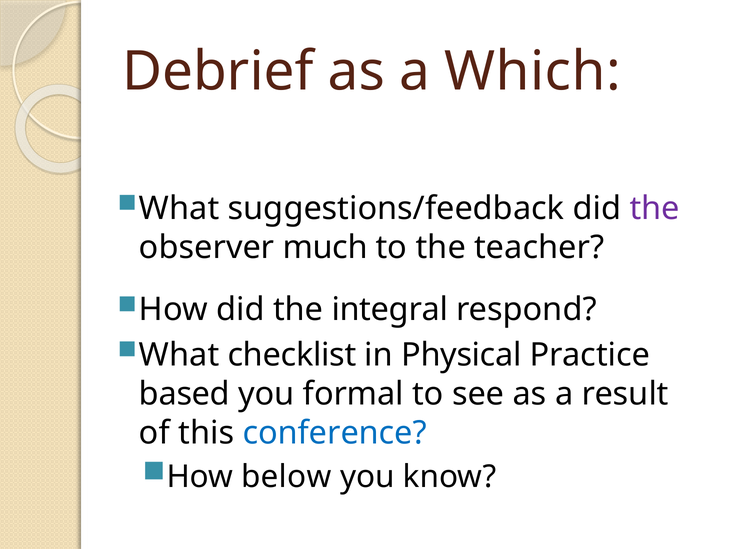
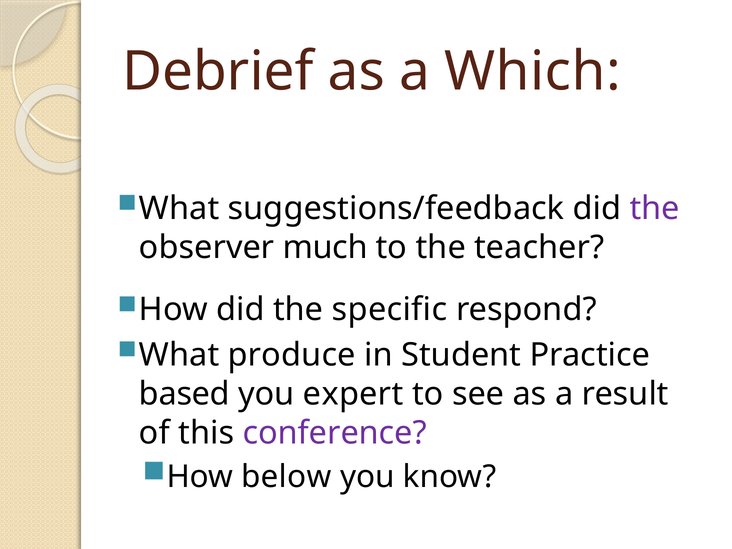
integral: integral -> specific (389, 310)
checklist: checklist -> produce (292, 355)
Physical: Physical -> Student (461, 355)
formal: formal -> expert (353, 394)
conference colour: blue -> purple (335, 433)
